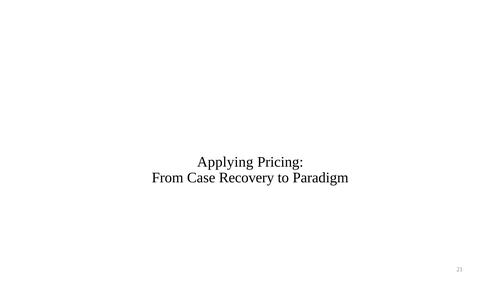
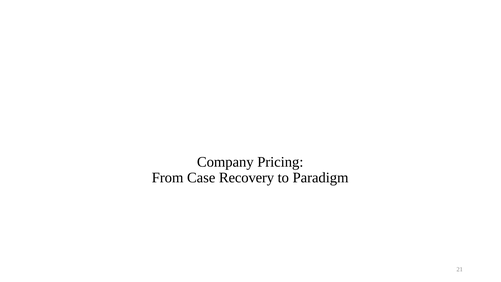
Applying: Applying -> Company (225, 162)
